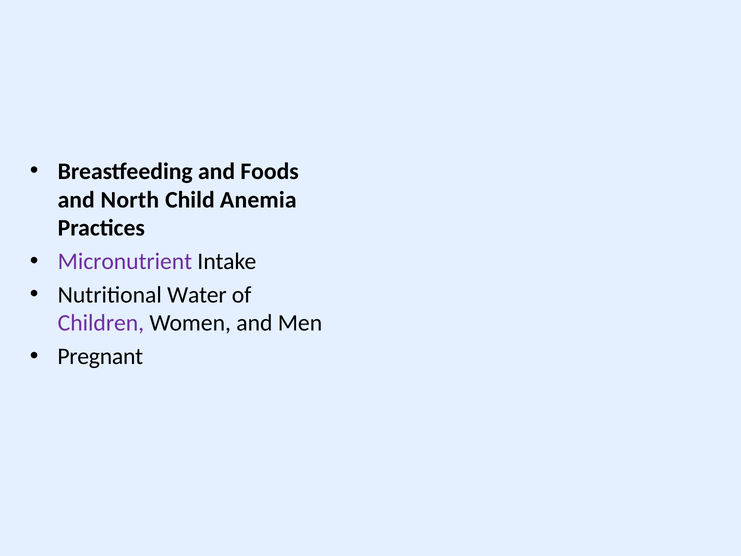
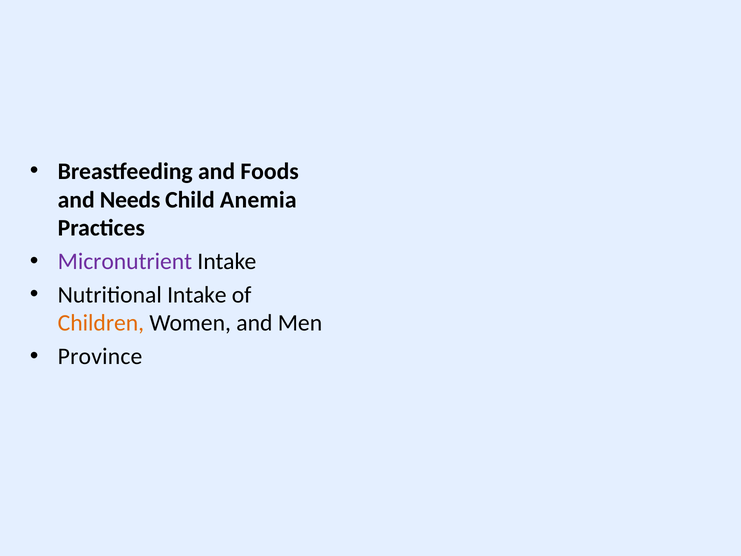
North: North -> Needs (130, 200)
Nutritional Water: Water -> Intake (197, 295)
Children colour: purple -> orange (101, 323)
Pregnant: Pregnant -> Province (100, 356)
